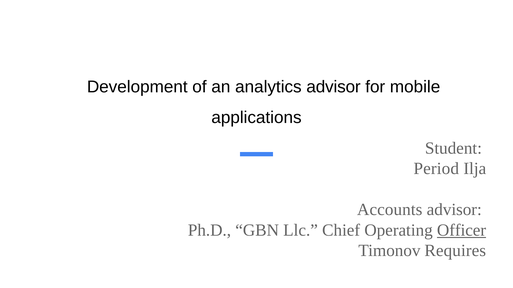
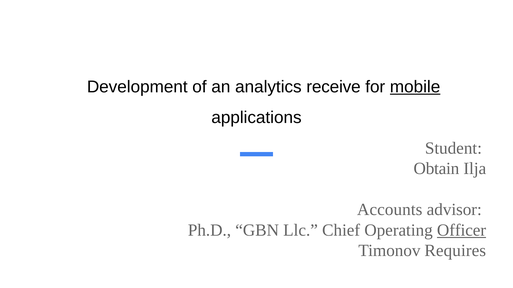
analytics advisor: advisor -> receive (334, 87)
mobile underline: none -> present (415, 87)
Period: Period -> Obtain (436, 169)
